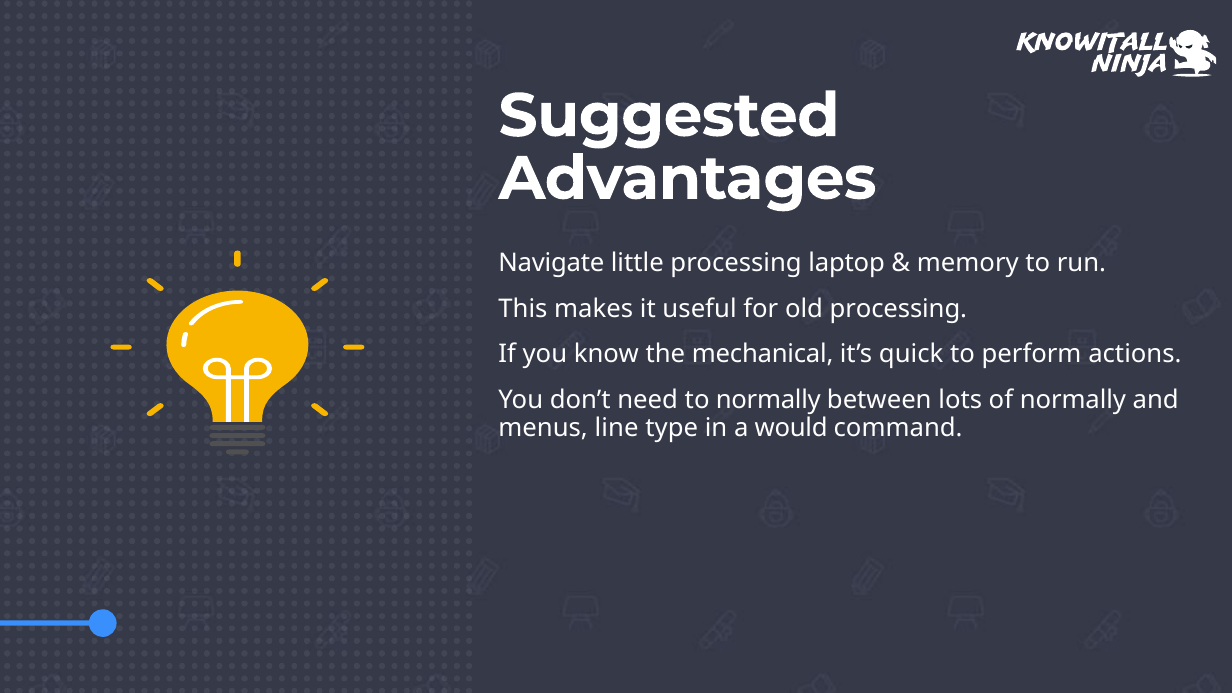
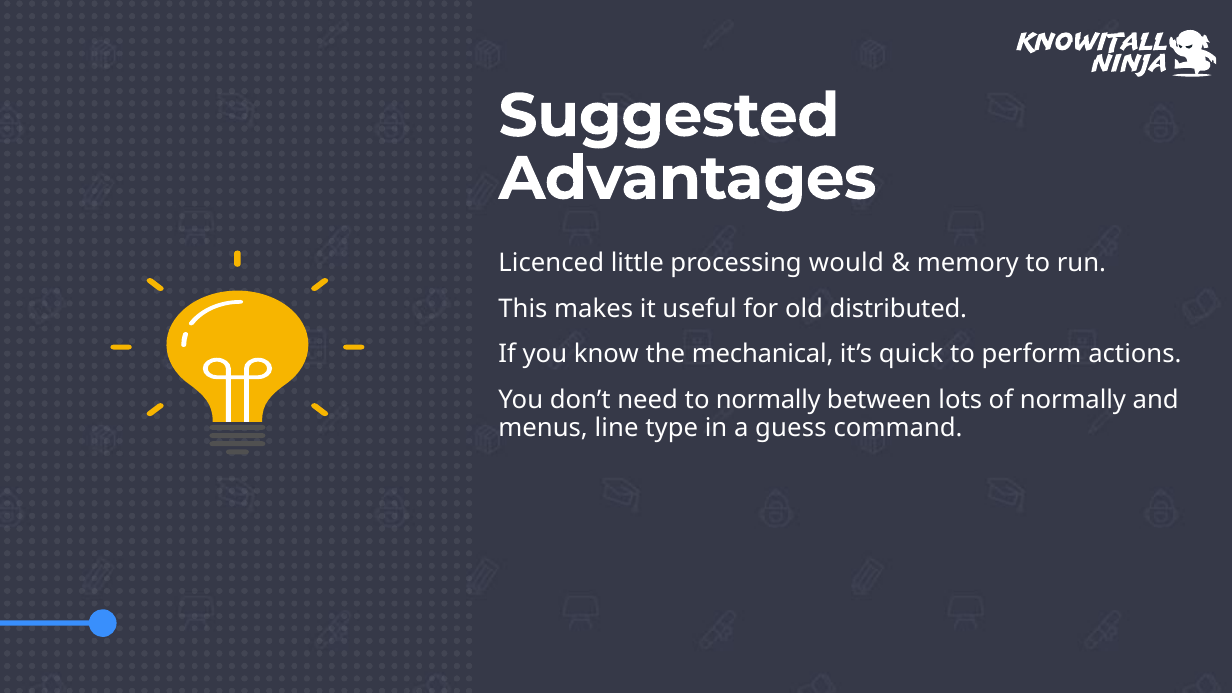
Navigate: Navigate -> Licenced (551, 263)
laptop: laptop -> would (846, 263)
old processing: processing -> distributed (898, 309)
would: would -> guess (791, 428)
